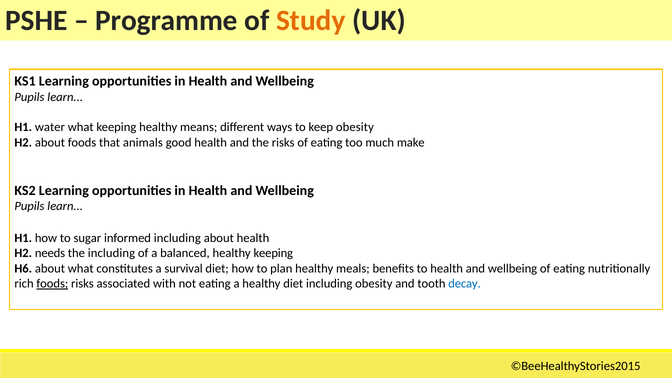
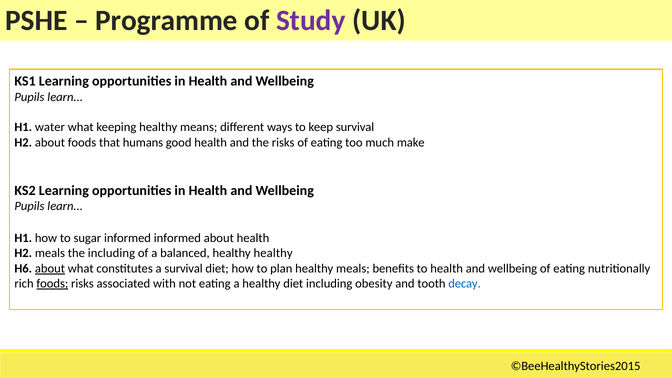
Study colour: orange -> purple (311, 21)
keep obesity: obesity -> survival (355, 127)
animals: animals -> humans (143, 142)
informed including: including -> informed (177, 238)
H2 needs: needs -> meals (50, 253)
healthy keeping: keeping -> healthy (273, 253)
about underline: none -> present (50, 268)
